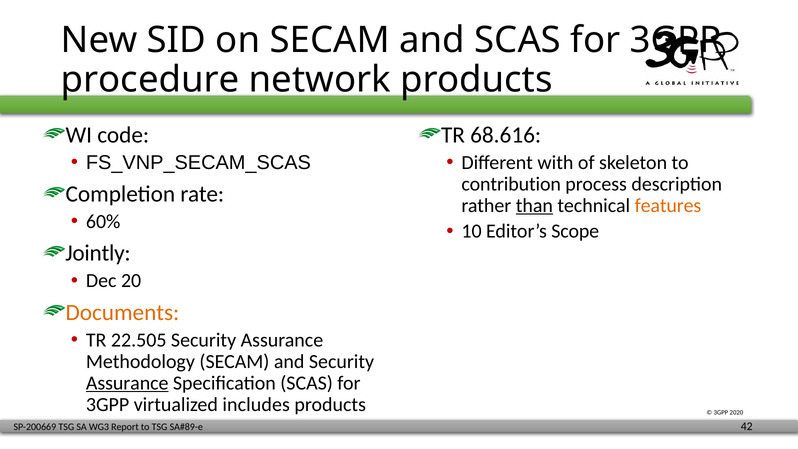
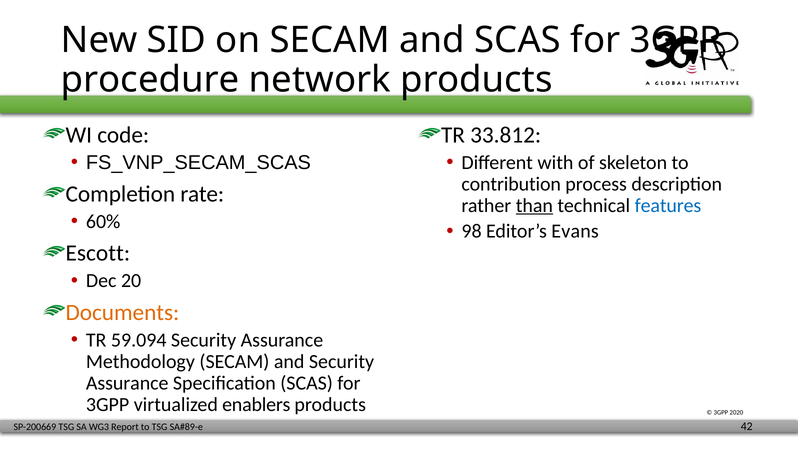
68.616: 68.616 -> 33.812 (506, 135)
features colour: orange -> blue (668, 206)
10: 10 -> 98 (472, 231)
Scope: Scope -> Evans (575, 231)
Jointly: Jointly -> Escott (98, 253)
22.505: 22.505 -> 59.094 (139, 340)
Assurance underline: present -> none (127, 383)
includes: includes -> enablers (256, 404)
